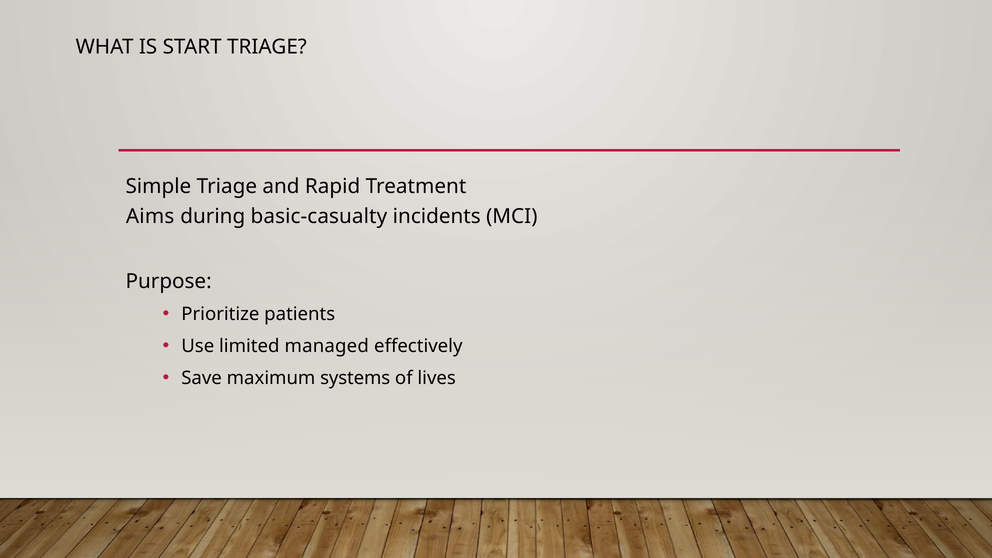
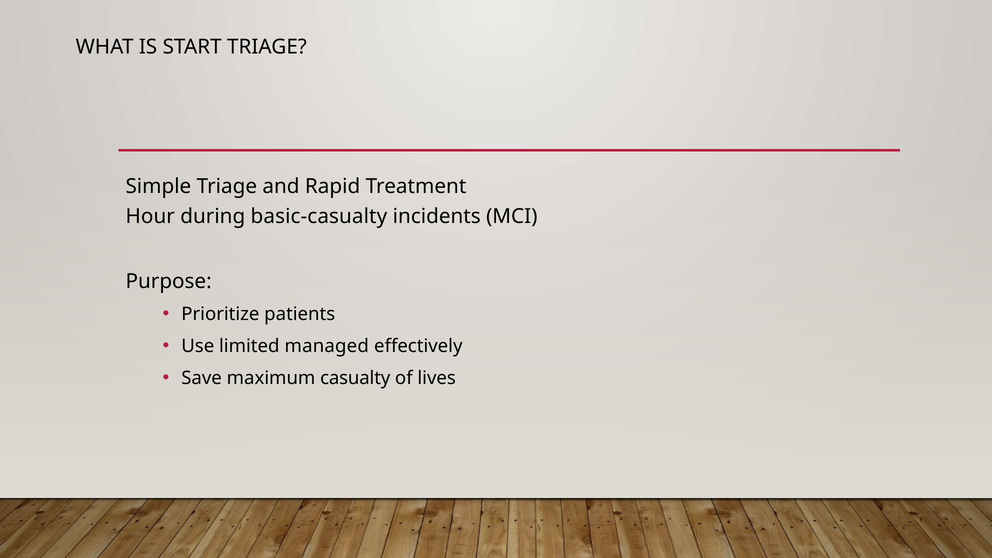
Aims: Aims -> Hour (150, 216)
systems: systems -> casualty (355, 378)
